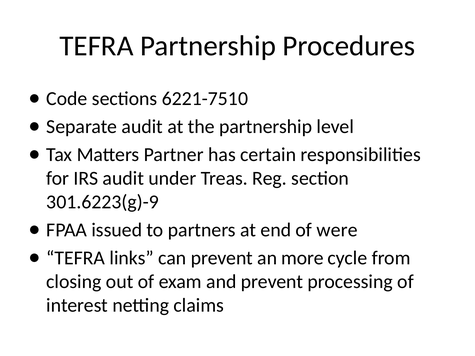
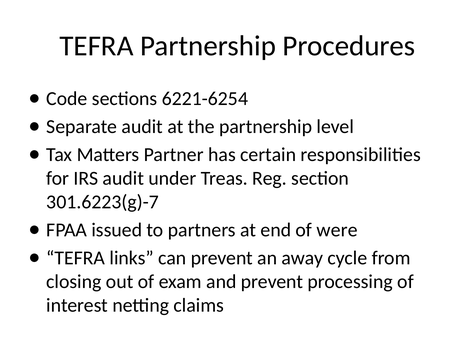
6221-7510: 6221-7510 -> 6221-6254 (205, 99)
301.6223(g)-9: 301.6223(g)-9 -> 301.6223(g)-7 (103, 202)
more: more -> away (302, 258)
